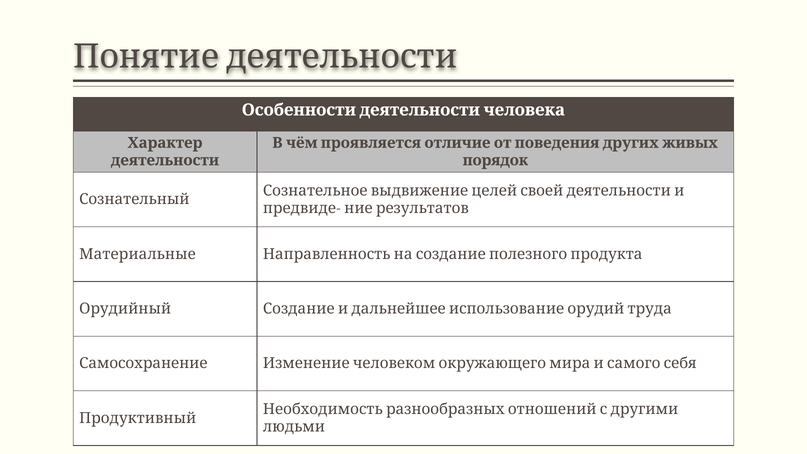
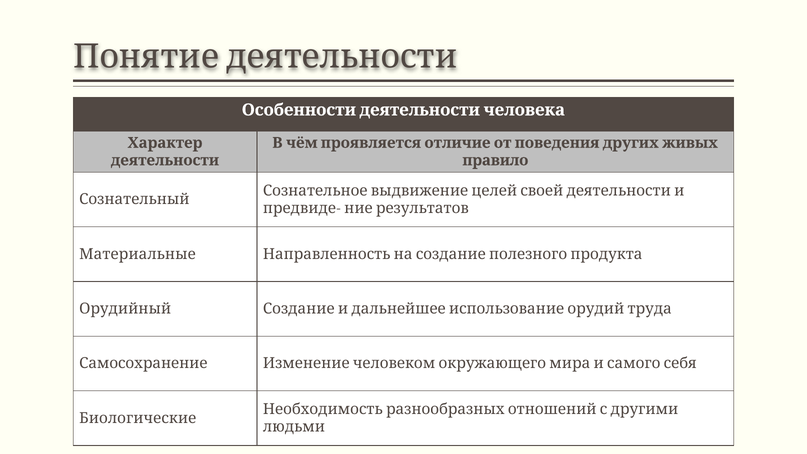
порядок: порядок -> правило (495, 160)
Продуктивный: Продуктивный -> Биологические (138, 418)
